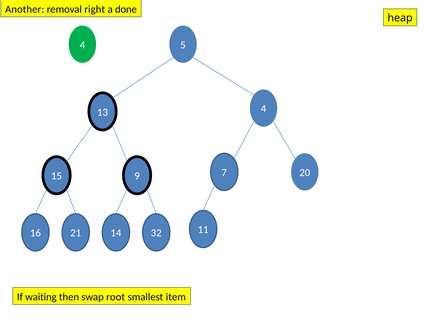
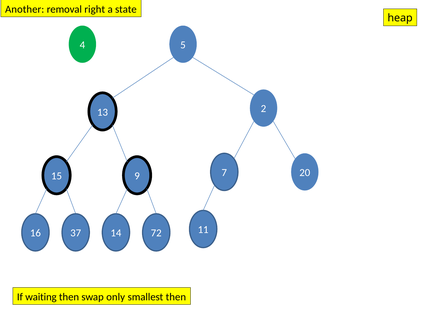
done: done -> state (126, 9)
13 4: 4 -> 2 (264, 109)
21: 21 -> 37 (76, 233)
32: 32 -> 72 (156, 233)
root: root -> only (116, 296)
smallest item: item -> then (176, 296)
